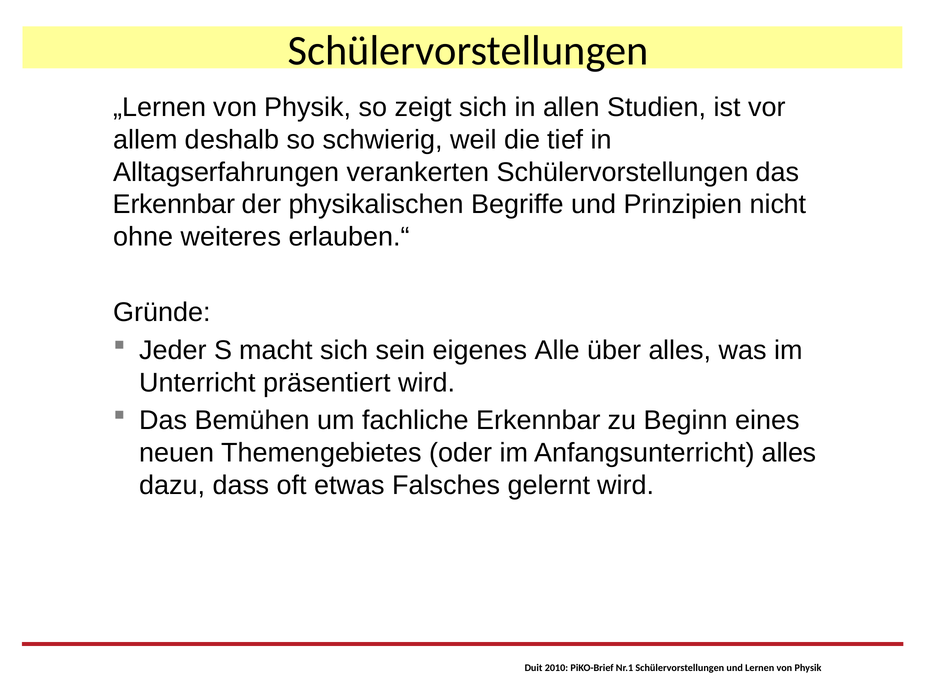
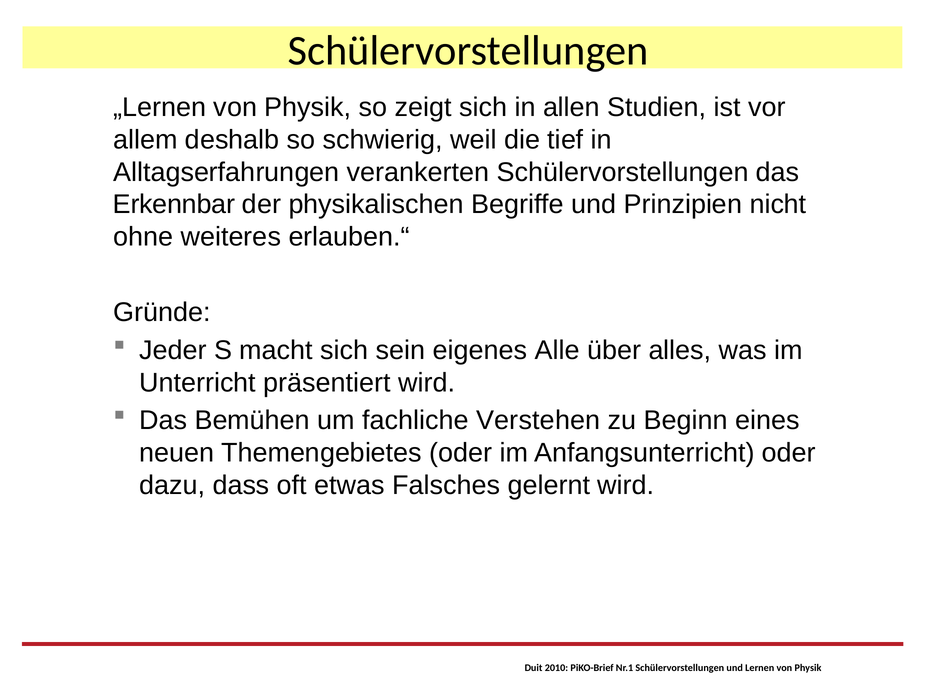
fachliche Erkennbar: Erkennbar -> Verstehen (538, 420)
Anfangsunterricht alles: alles -> oder (789, 453)
